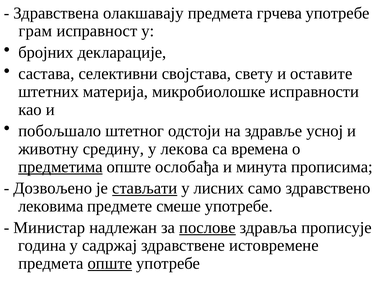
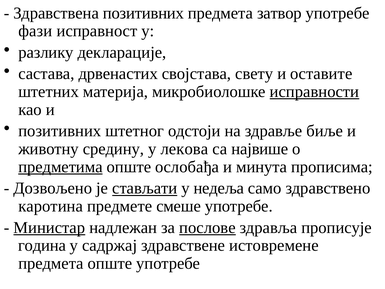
Здравствена олакшавају: олакшавају -> позитивних (143, 13)
грчева: грчева -> затвор (279, 13)
грам: грам -> фази (35, 31)
бројних: бројних -> разлику (46, 52)
селективни: селективни -> дрвенастих (118, 74)
исправности underline: none -> present (314, 92)
побољшало: побољшало -> позитивних (60, 131)
усној: усној -> биље (325, 131)
времена: времена -> највише (260, 149)
лисних: лисних -> недељa (219, 188)
лековима: лековима -> каротина (51, 206)
Министар underline: none -> present (49, 227)
опште underline: present -> none (110, 263)
